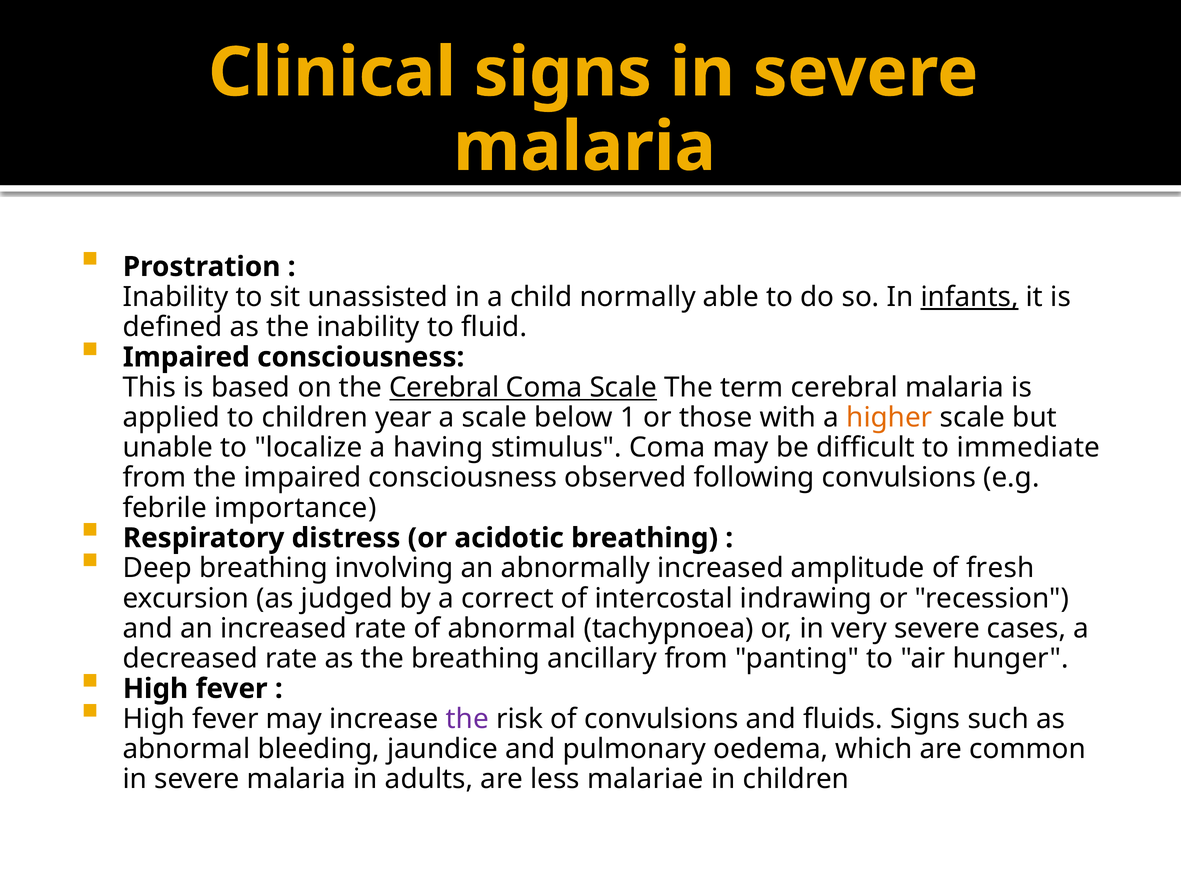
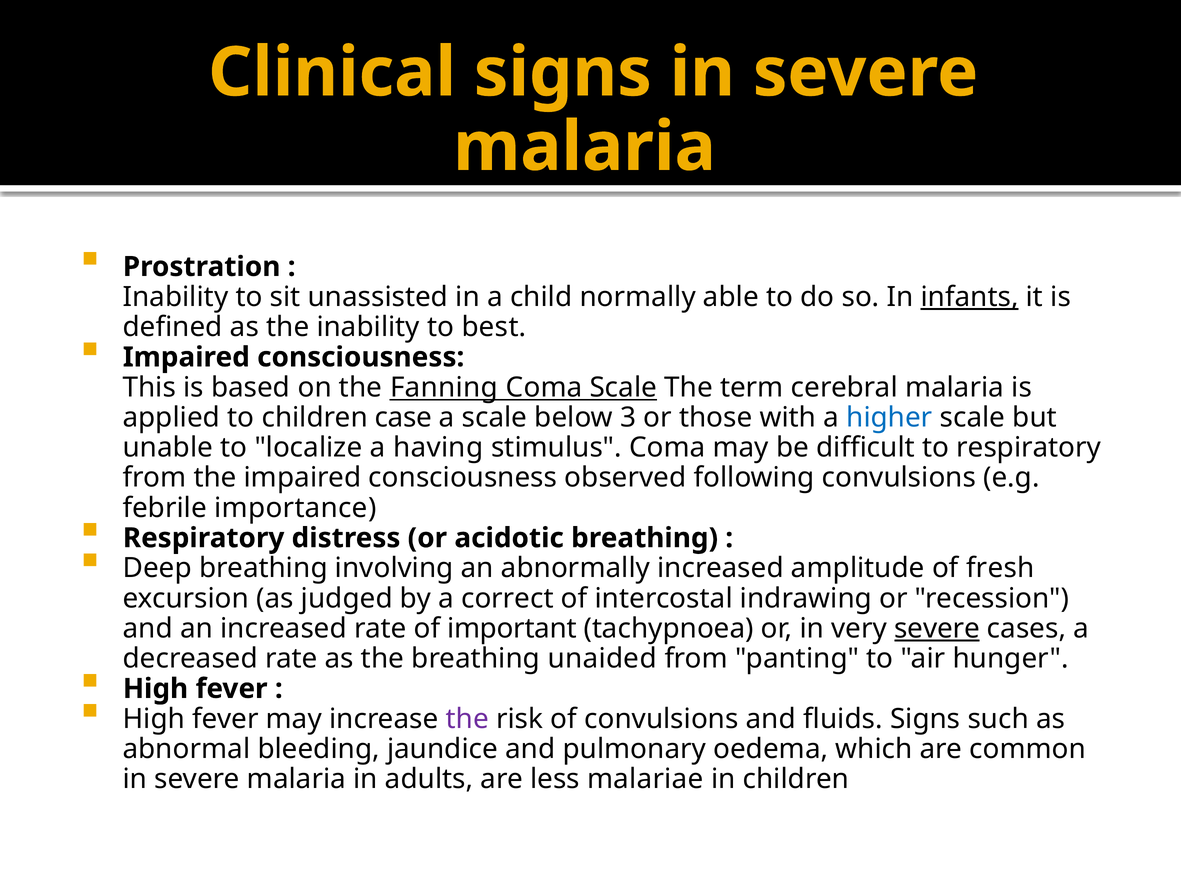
fluid: fluid -> best (494, 327)
the Cerebral: Cerebral -> Fanning (444, 387)
year: year -> case (404, 417)
1: 1 -> 3 (628, 417)
higher colour: orange -> blue (889, 417)
to immediate: immediate -> respiratory (1029, 447)
of abnormal: abnormal -> important (512, 628)
severe underline: none -> present (937, 628)
ancillary: ancillary -> unaided (602, 658)
